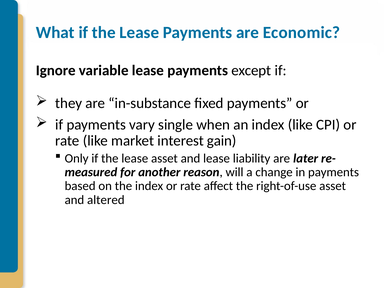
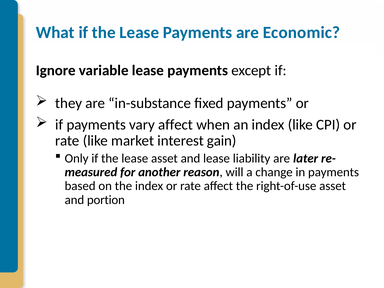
vary single: single -> affect (176, 125)
altered: altered -> portion (106, 200)
